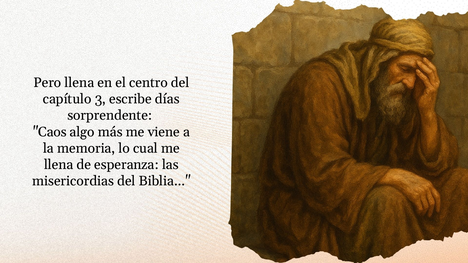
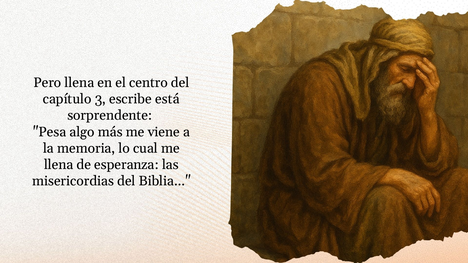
días: días -> está (167, 99)
Caos: Caos -> Pesa (50, 132)
